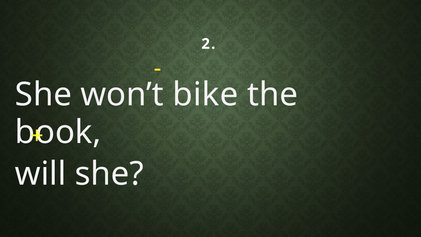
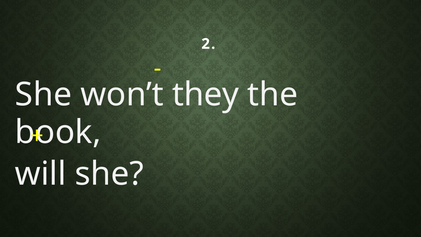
bike: bike -> they (206, 94)
